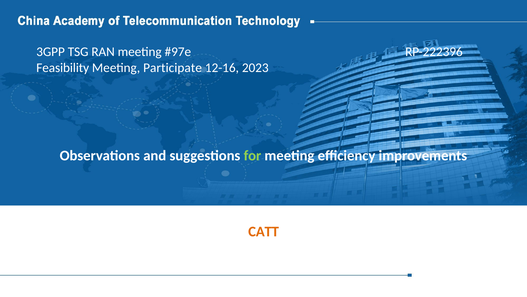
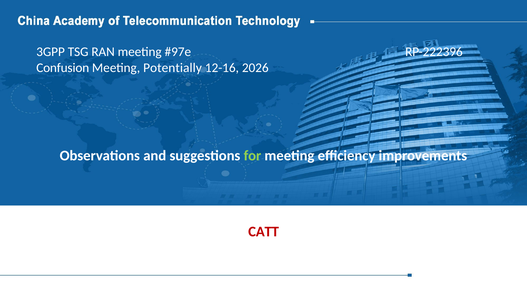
Feasibility: Feasibility -> Confusion (63, 68)
Participate: Participate -> Potentially (173, 68)
2023: 2023 -> 2026 (255, 68)
CATT colour: orange -> red (264, 231)
